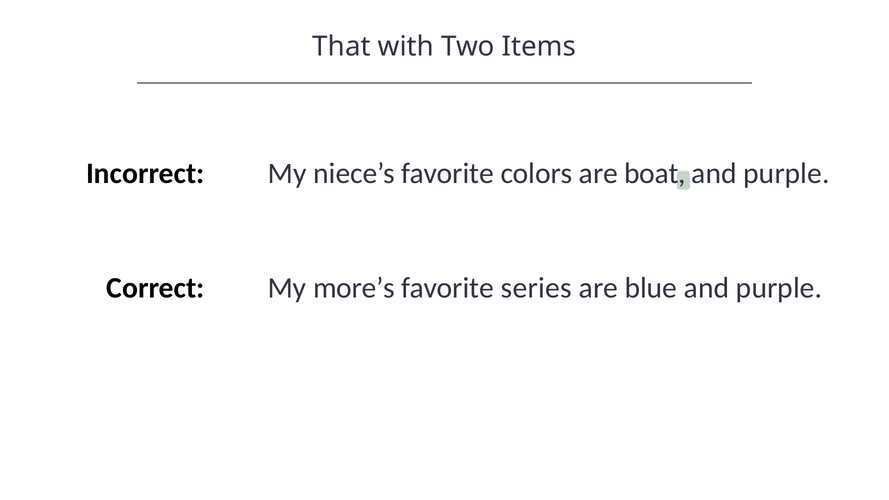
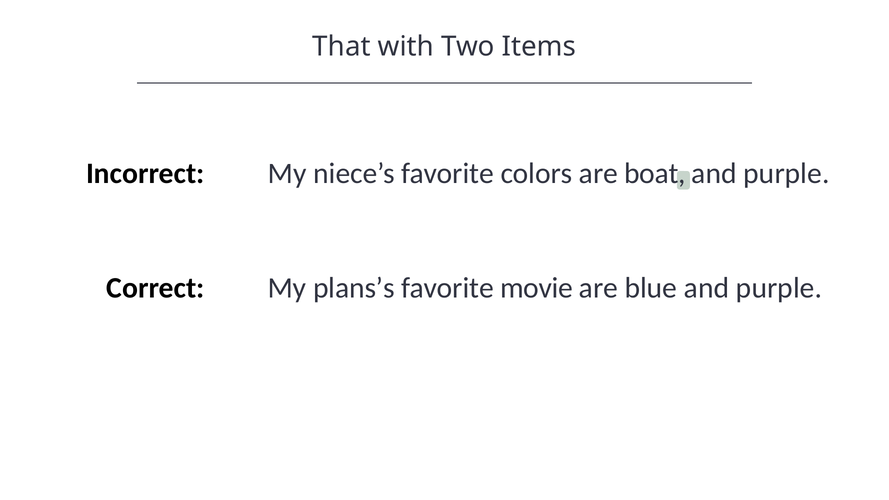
more’s: more’s -> plans’s (354, 288)
series: series -> movie (537, 288)
